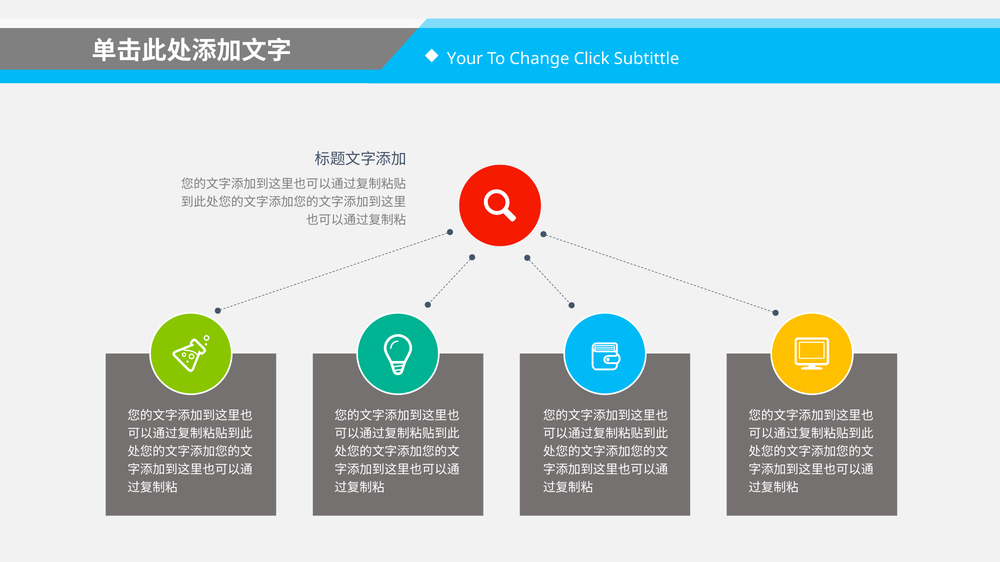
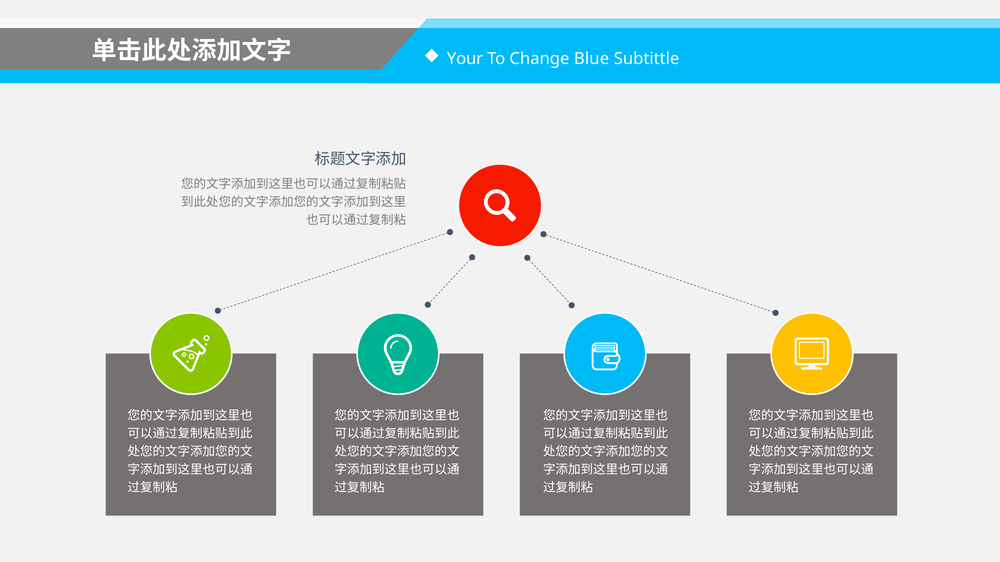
Click: Click -> Blue (592, 59)
